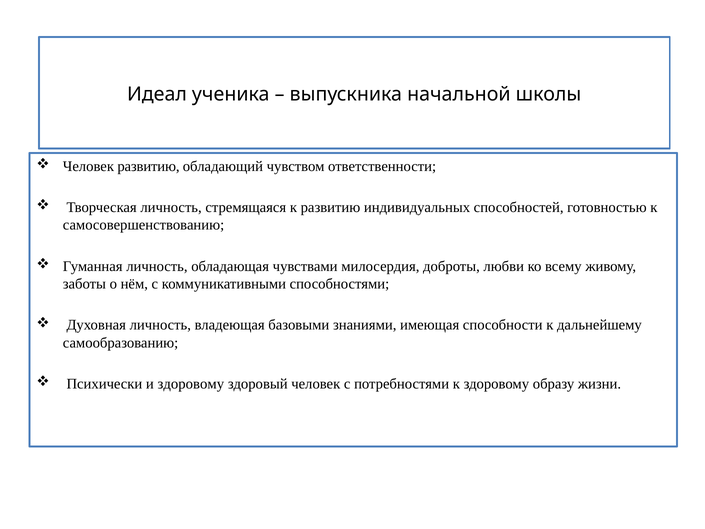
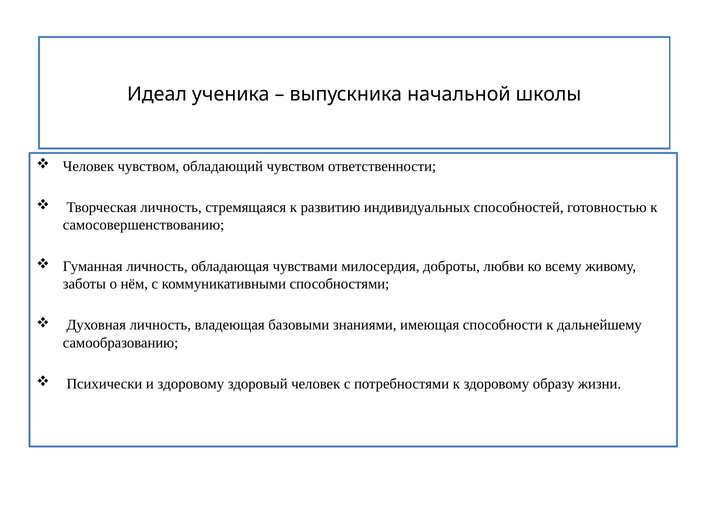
Человек развитию: развитию -> чувством (148, 166)
